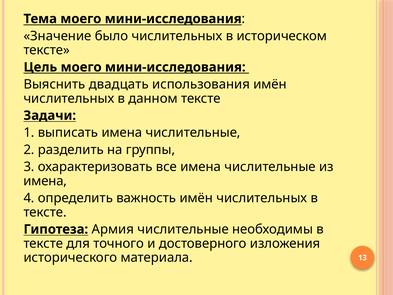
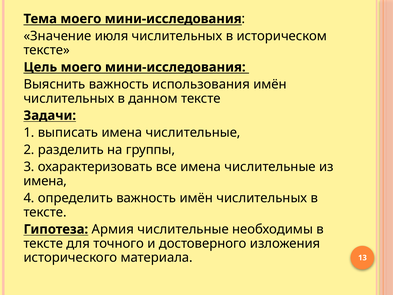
было: было -> июля (112, 36)
Выяснить двадцать: двадцать -> важность (119, 84)
